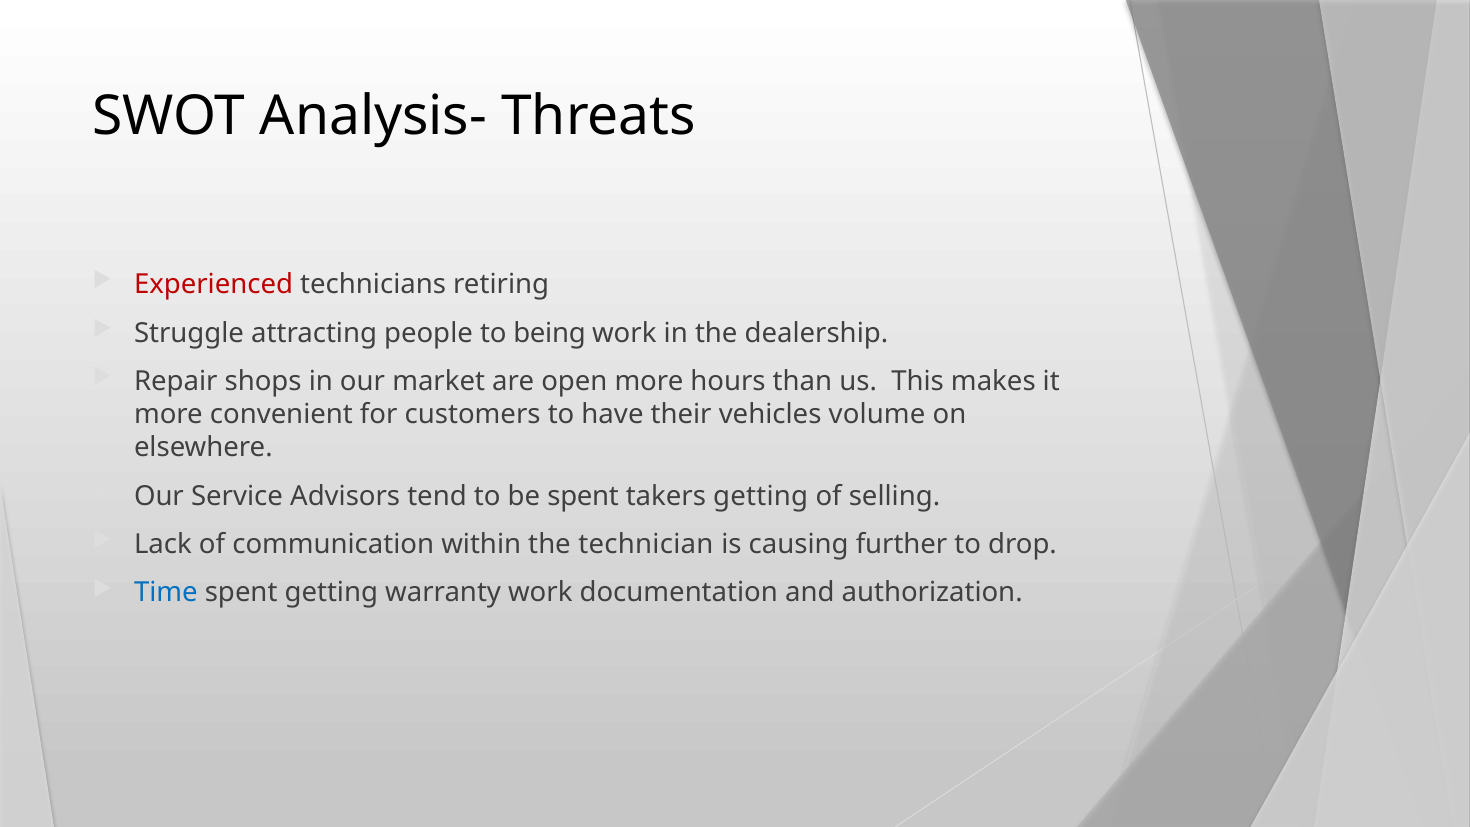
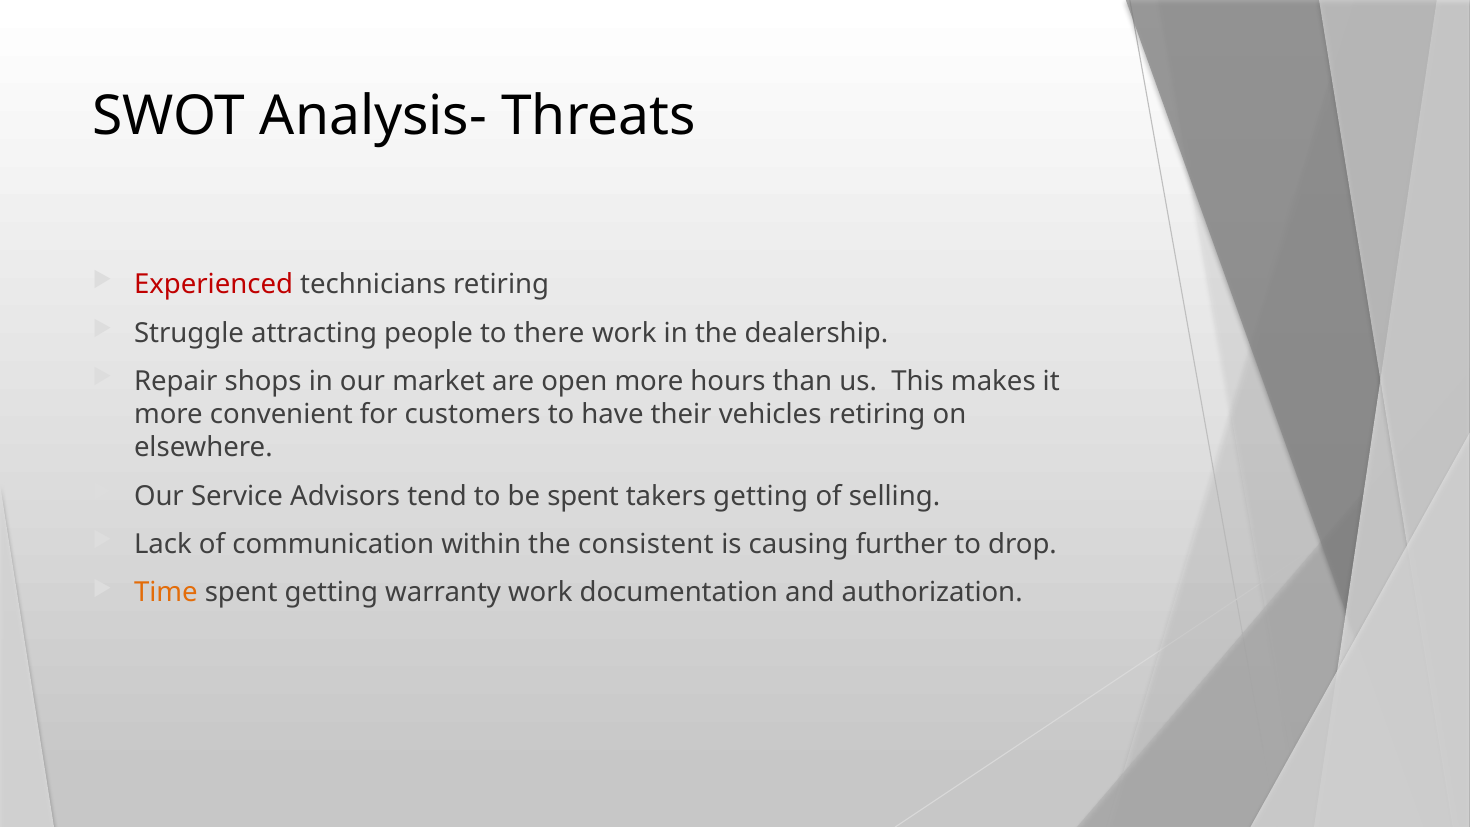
being: being -> there (549, 333)
vehicles volume: volume -> retiring (877, 414)
technician: technician -> consistent (646, 544)
Time colour: blue -> orange (166, 593)
